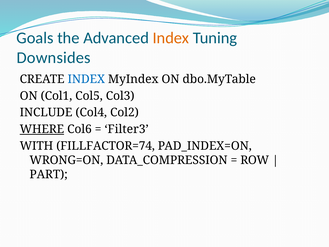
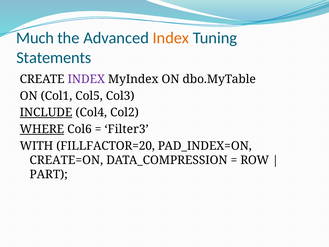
Goals: Goals -> Much (35, 38)
Downsides: Downsides -> Statements (54, 58)
INDEX colour: blue -> purple (86, 79)
INCLUDE underline: none -> present (46, 112)
FILLFACTOR=74: FILLFACTOR=74 -> FILLFACTOR=20 (106, 146)
WRONG=ON: WRONG=ON -> CREATE=ON (66, 160)
